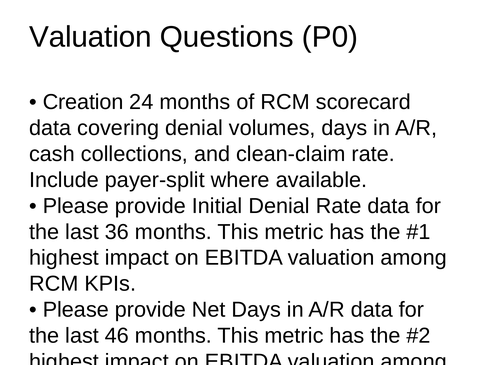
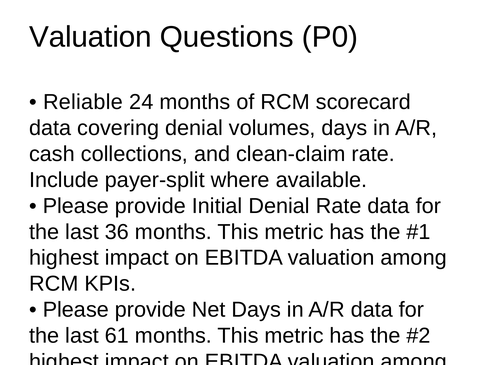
Creation: Creation -> Reliable (83, 102)
46: 46 -> 61 (117, 336)
